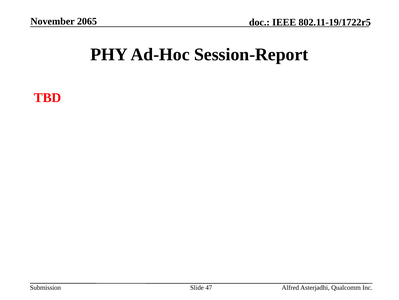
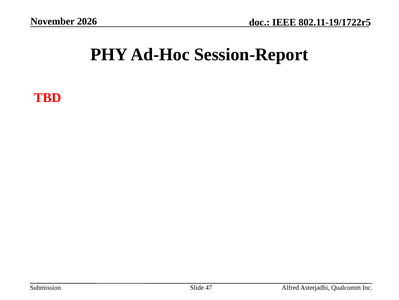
2065: 2065 -> 2026 (87, 21)
